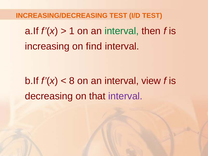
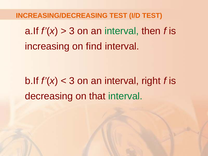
1: 1 -> 3 (72, 31)
8: 8 -> 3 (72, 81)
view: view -> right (151, 81)
interval colour: purple -> green (125, 96)
